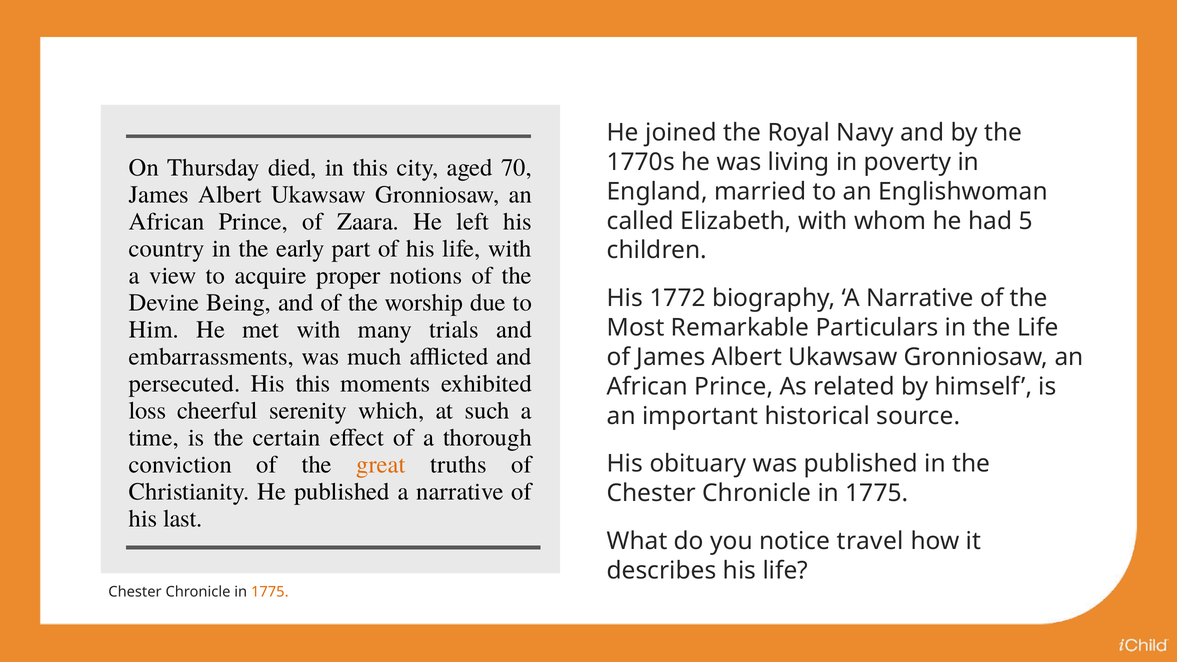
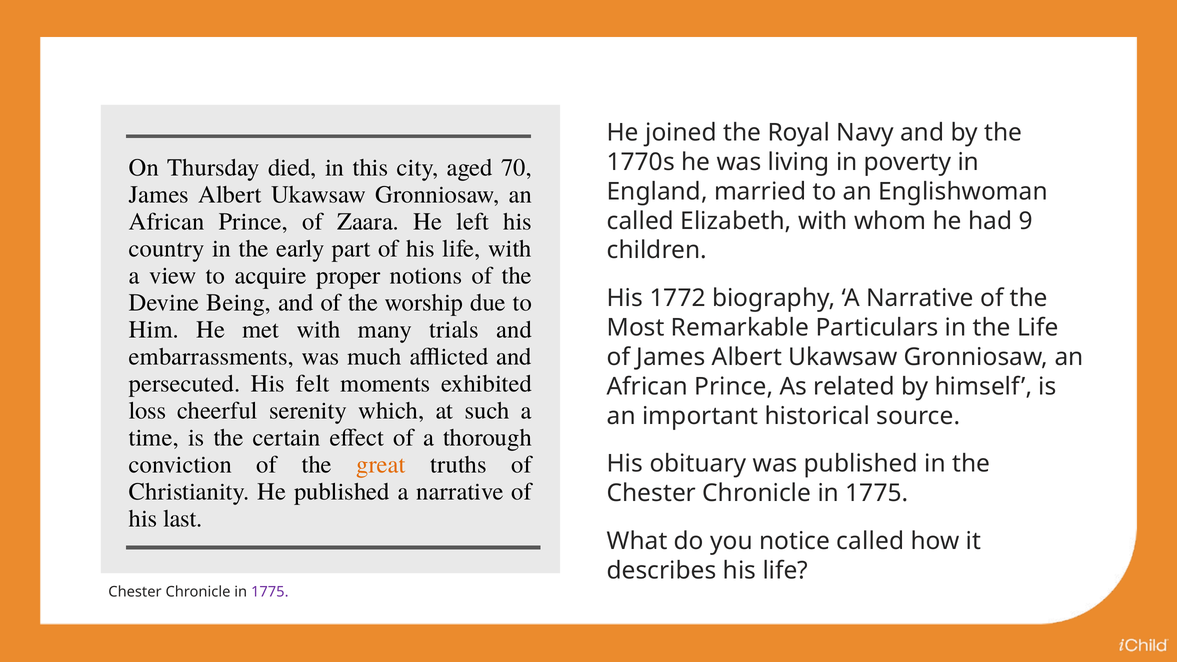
5: 5 -> 9 (1026, 221)
His this: this -> felt (313, 384)
notice travel: travel -> called (870, 541)
1775 colour: orange -> purple (270, 592)
